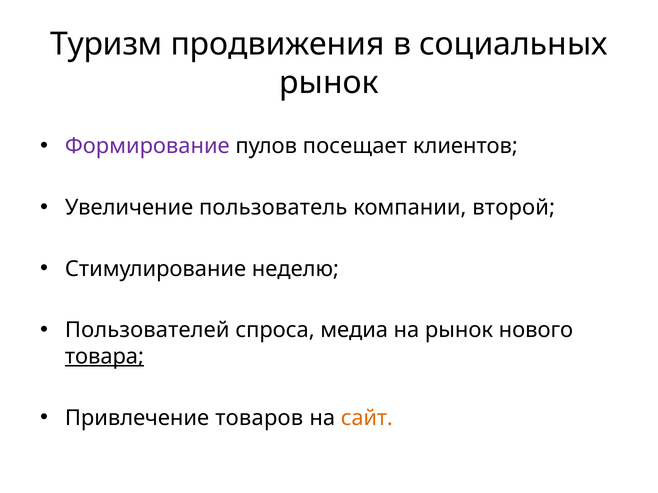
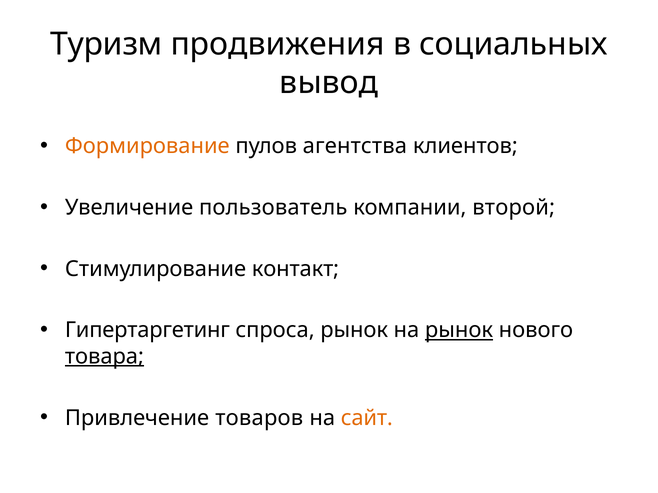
рынок: рынок -> вывод (329, 83)
Формирование colour: purple -> orange (147, 146)
посещает: посещает -> агентства (355, 146)
неделю: неделю -> контакт (295, 269)
Пользователей: Пользователей -> Гипертаргетинг (147, 331)
спроса медиа: медиа -> рынок (354, 331)
рынок underline: none -> present (459, 331)
